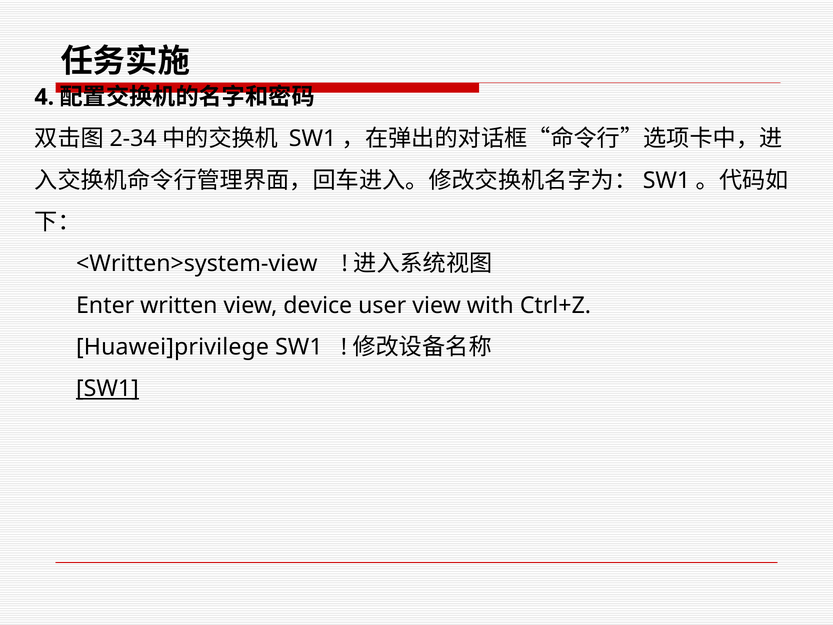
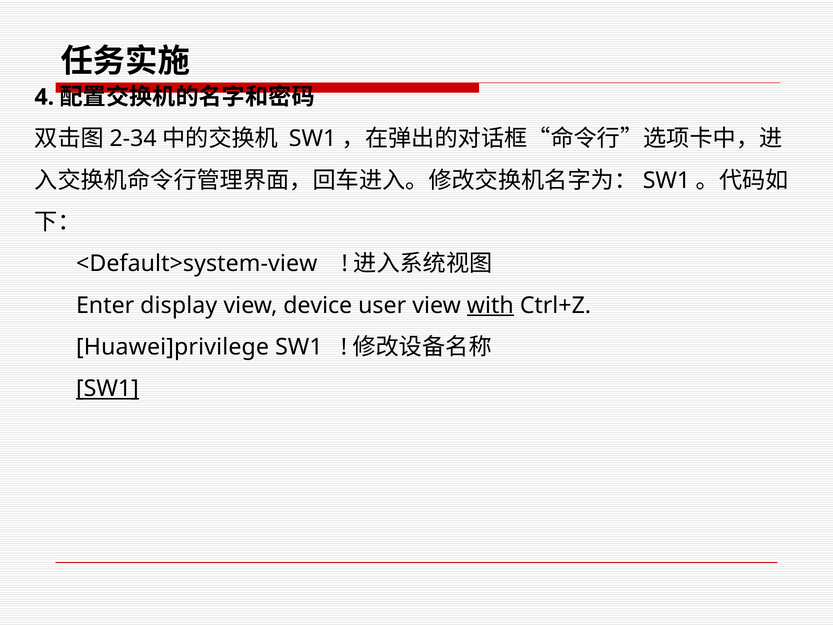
<Written>system-view: <Written>system-view -> <Default>system-view (197, 264)
written: written -> display (179, 305)
with underline: none -> present (490, 305)
